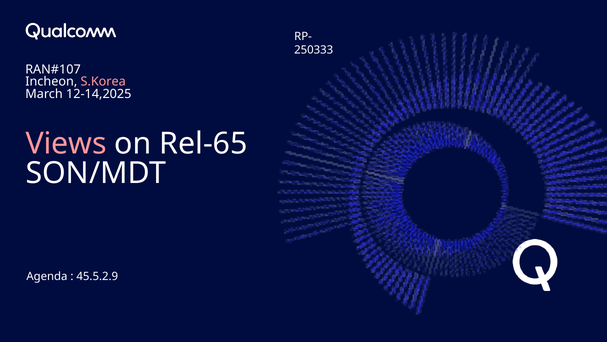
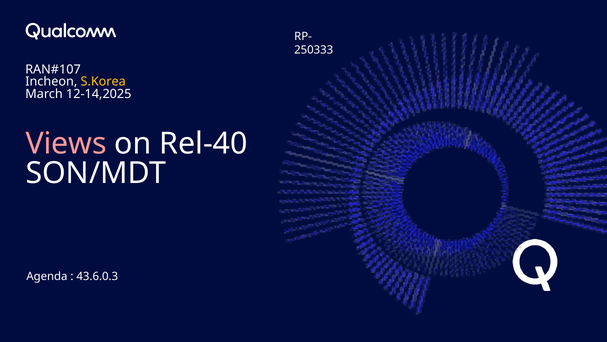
S.Korea colour: pink -> yellow (103, 82)
Rel-65: Rel-65 -> Rel-40 (204, 144)
45.5.2.9: 45.5.2.9 -> 43.6.0.3 (97, 276)
